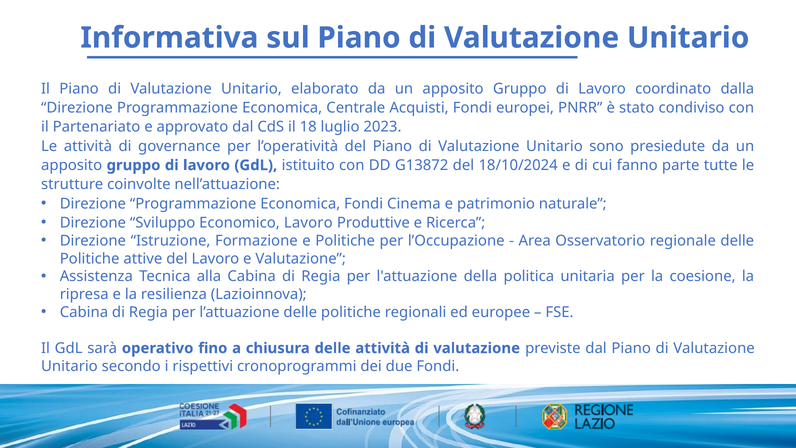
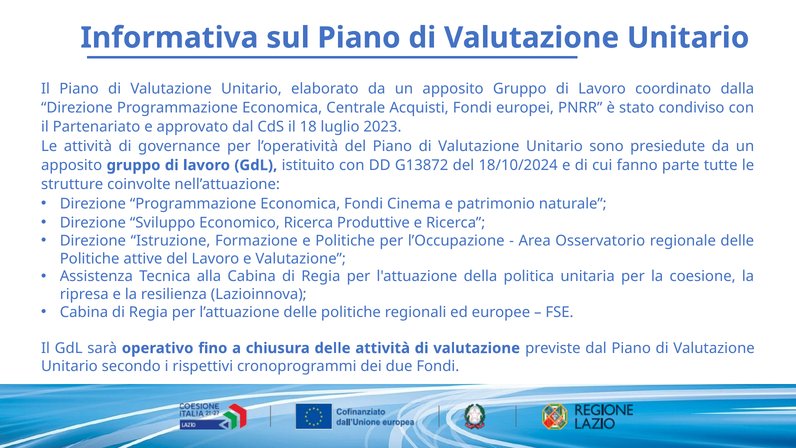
Economico Lavoro: Lavoro -> Ricerca (308, 223)
